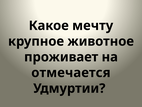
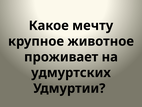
отмечается: отмечается -> удмуртских (71, 72)
